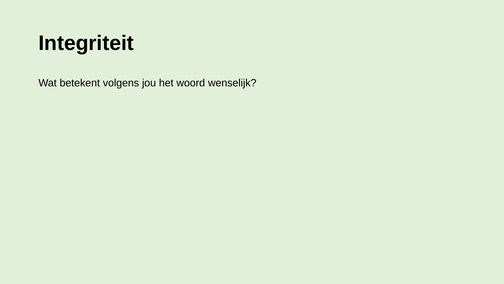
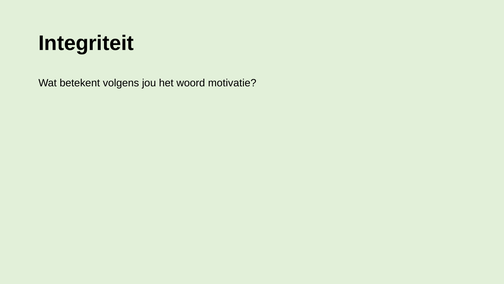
wenselijk: wenselijk -> motivatie (232, 83)
